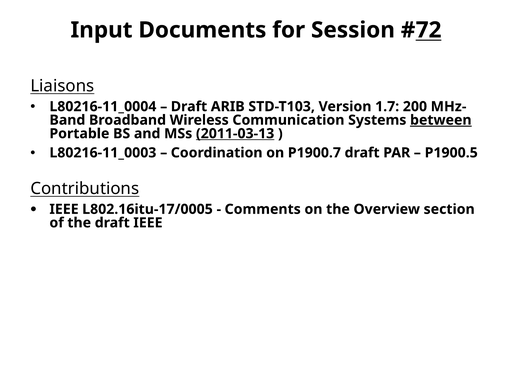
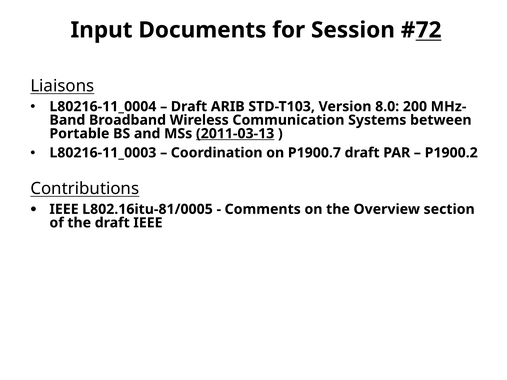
1.7: 1.7 -> 8.0 (387, 107)
between underline: present -> none (441, 120)
P1900.5: P1900.5 -> P1900.2 (451, 153)
L802.16itu-17/0005: L802.16itu-17/0005 -> L802.16itu-81/0005 (147, 209)
